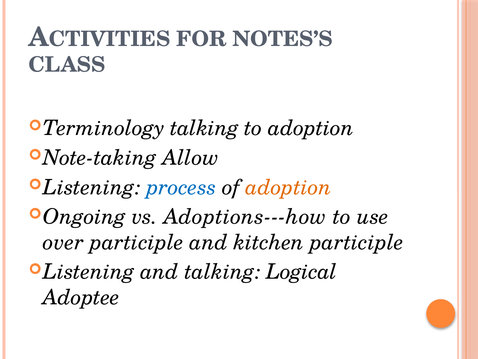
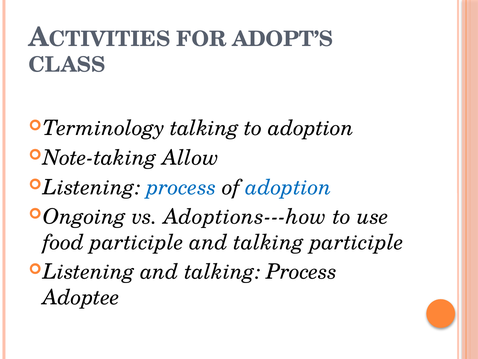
NOTES’S: NOTES’S -> ADOPT’S (283, 39)
adoption colour: orange -> blue (289, 187)
over: over -> food (63, 242)
participle and kitchen: kitchen -> talking (269, 242)
talking Logical: Logical -> Process (301, 272)
